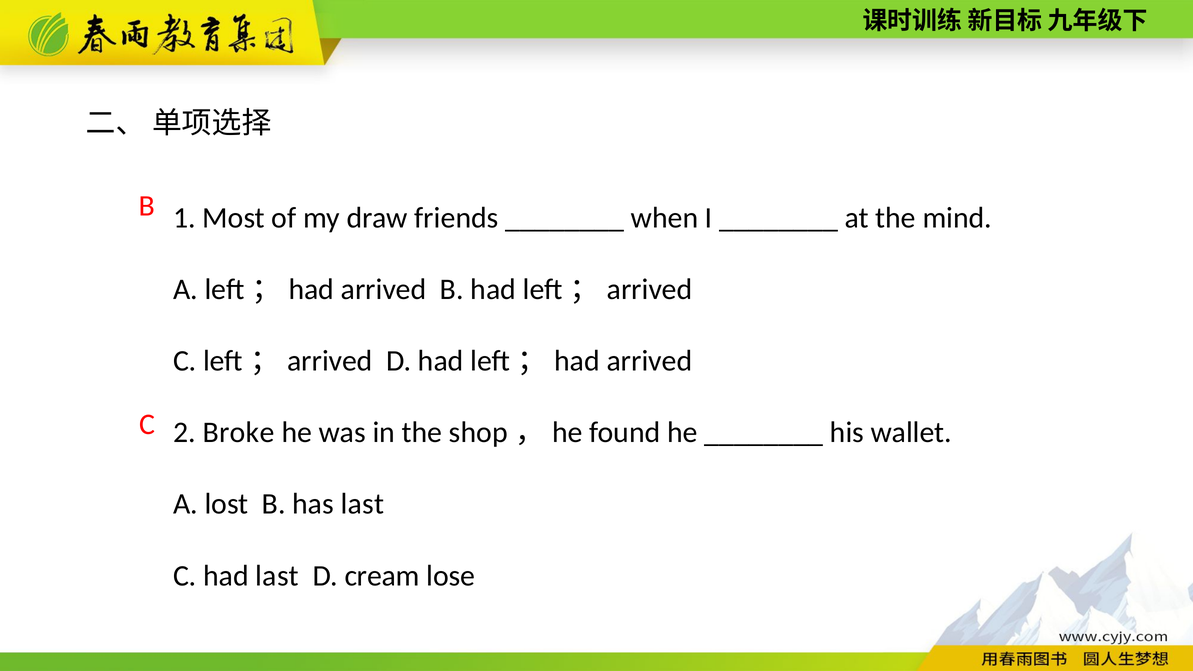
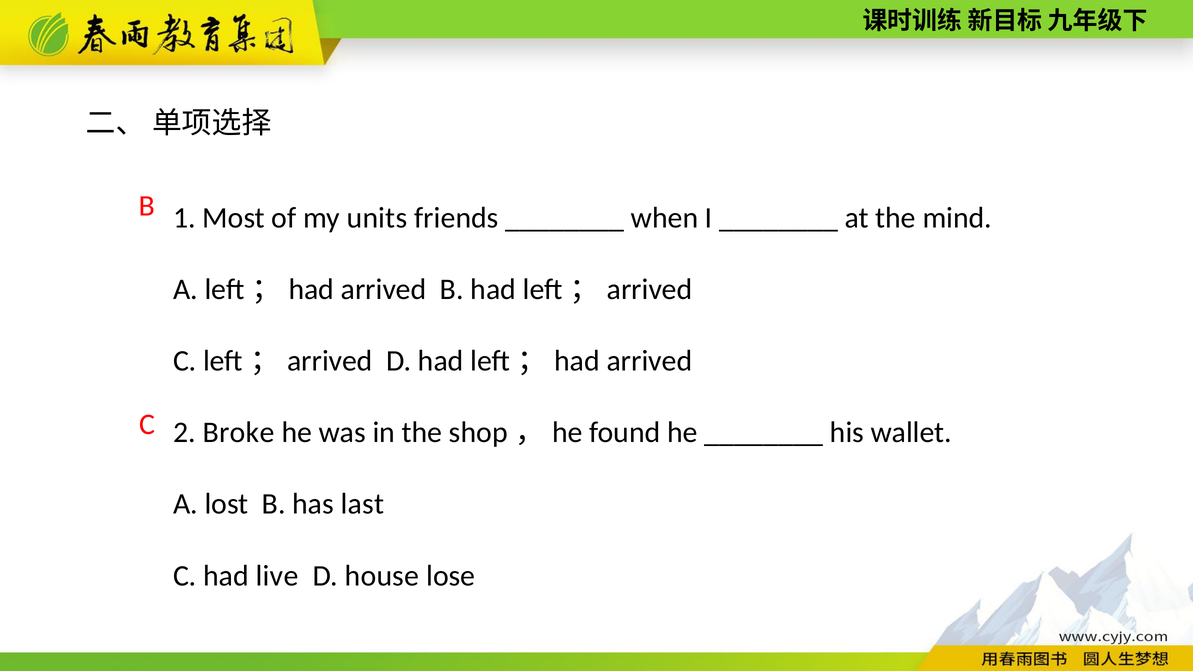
draw: draw -> units (377, 218)
had last: last -> live (277, 576)
cream: cream -> house (382, 576)
